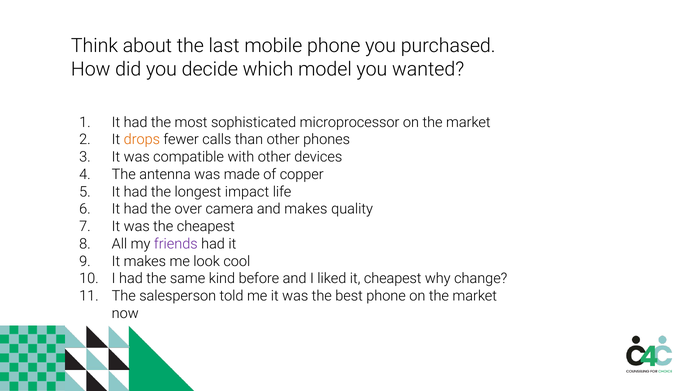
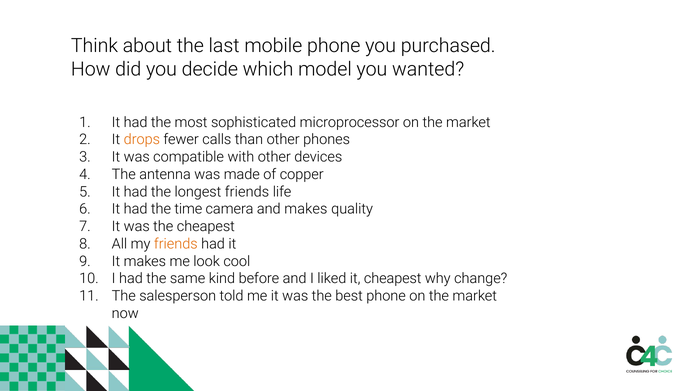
longest impact: impact -> friends (247, 192)
over: over -> time (188, 209)
friends colour: purple -> orange (176, 244)
